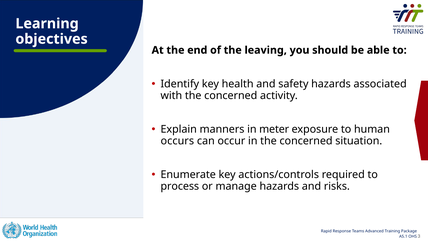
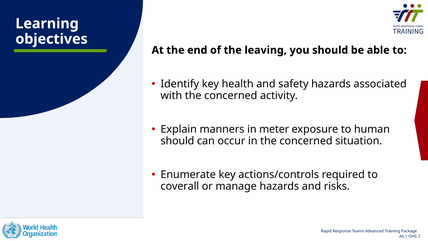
occurs: occurs -> should (177, 141)
process: process -> coverall (180, 186)
